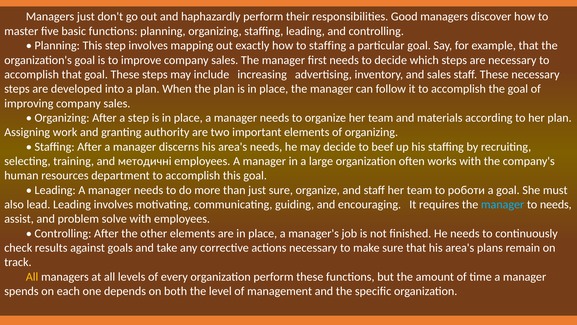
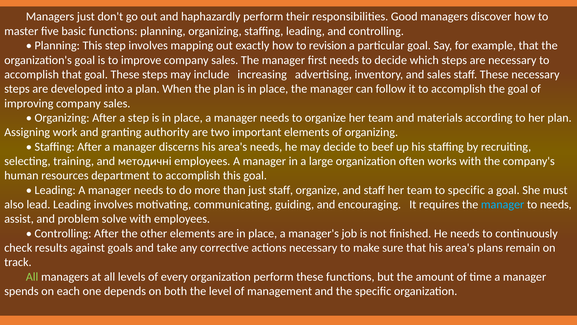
to staffing: staffing -> revision (328, 46)
just sure: sure -> staff (281, 190)
to роботи: роботи -> specific (466, 190)
All colour: yellow -> light green (32, 276)
